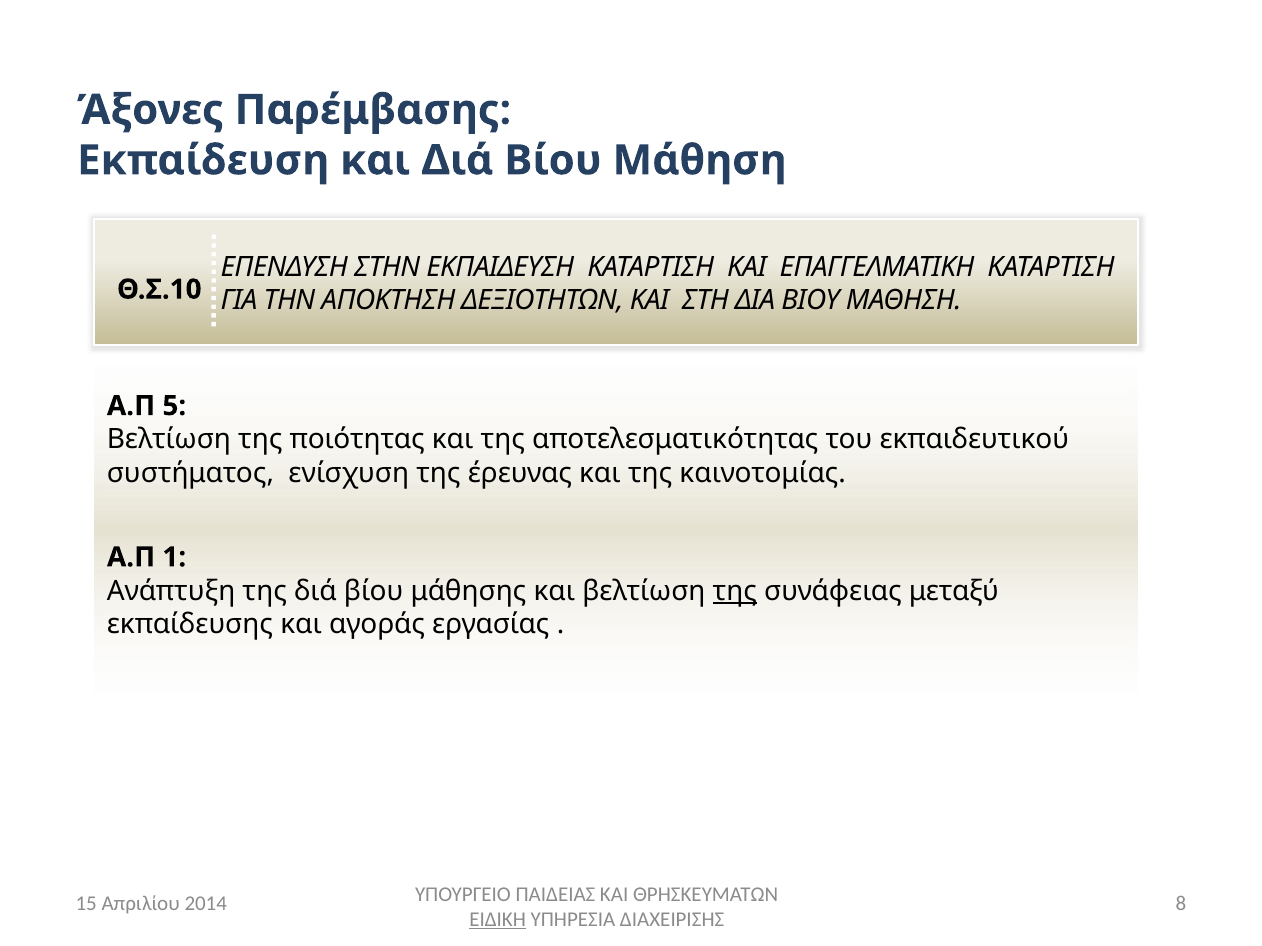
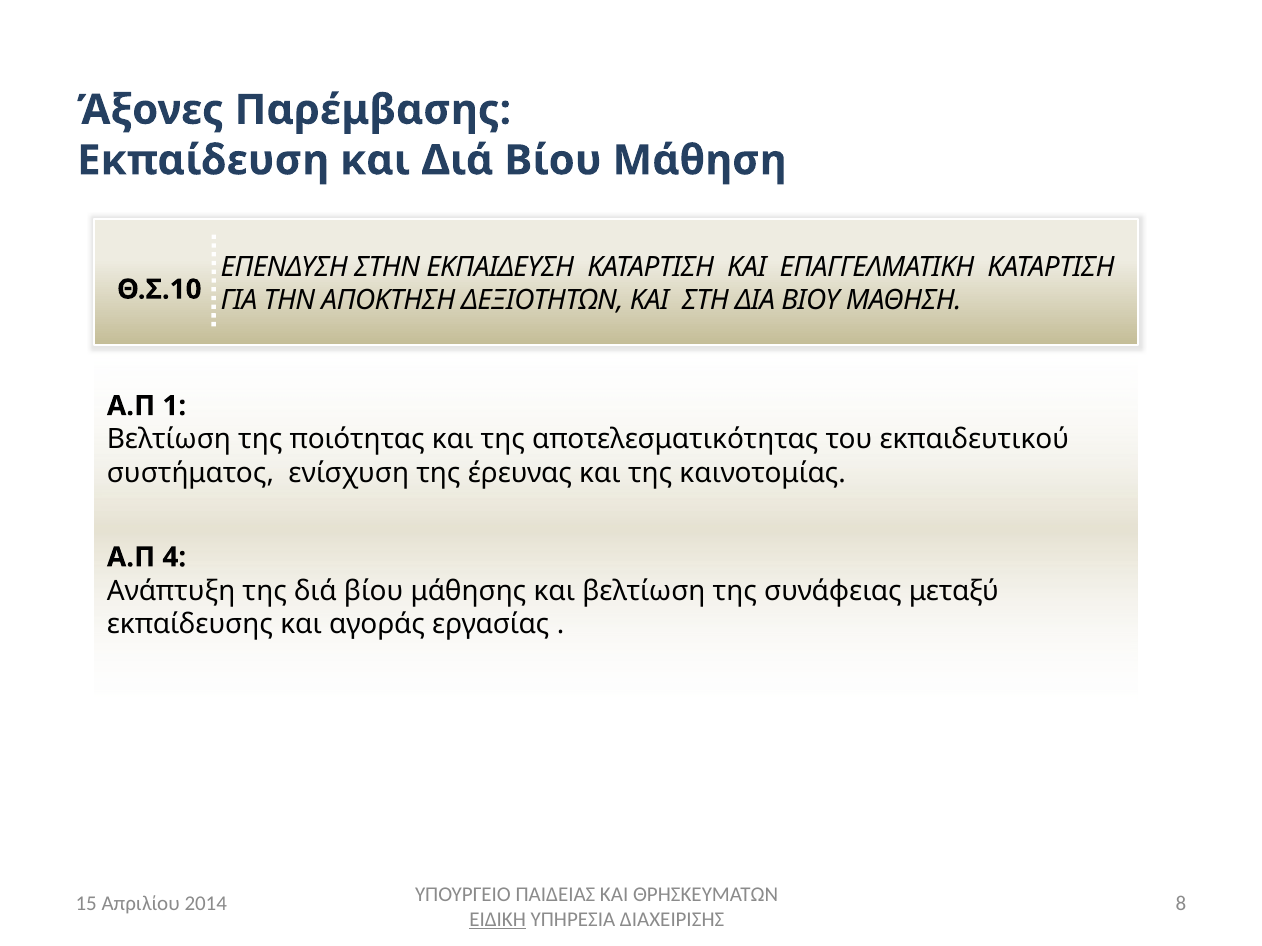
5: 5 -> 1 (174, 406)
1: 1 -> 4 (174, 557)
της underline: present -> none (735, 591)
